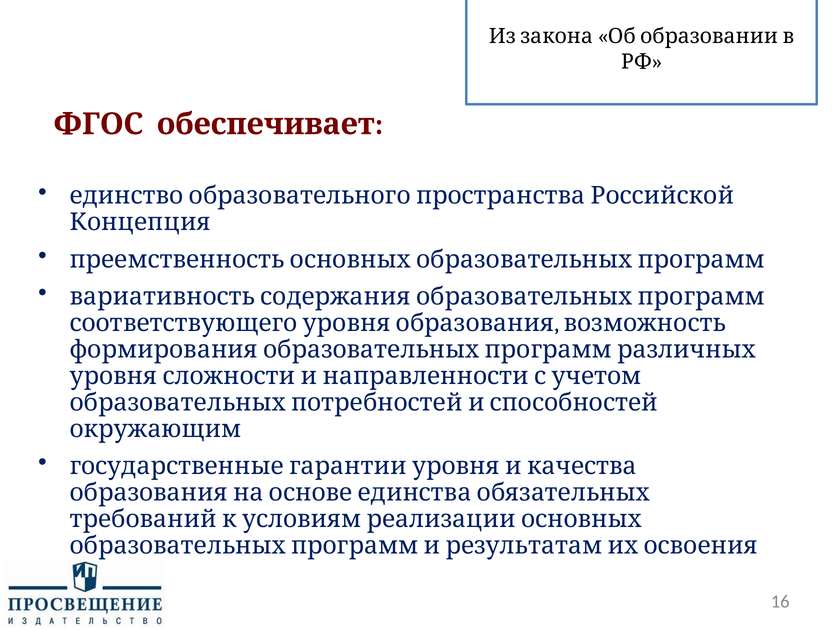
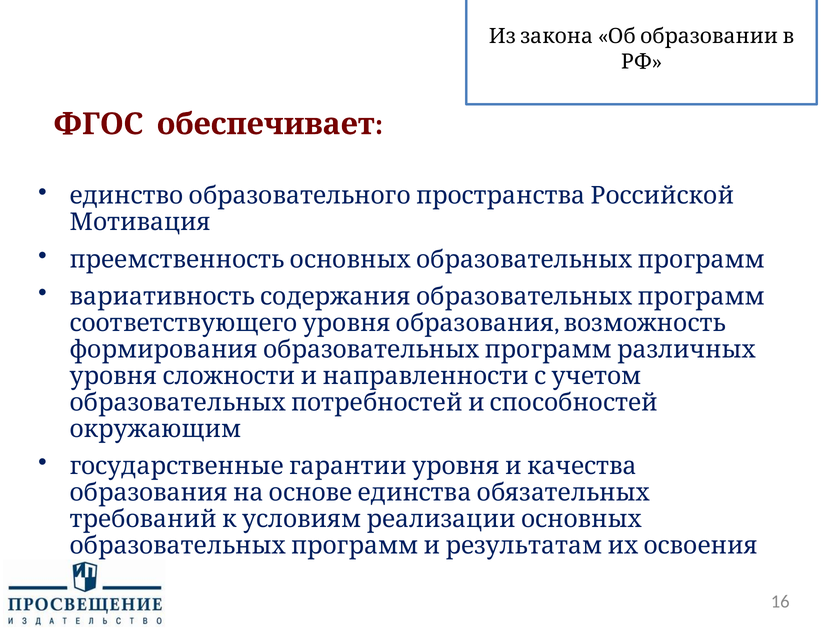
Концепция: Концепция -> Мотивация (140, 222)
